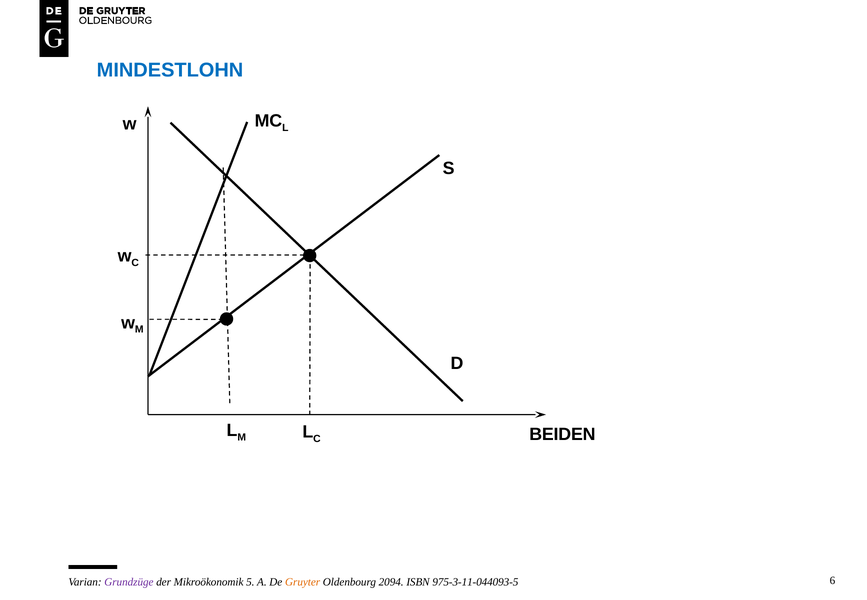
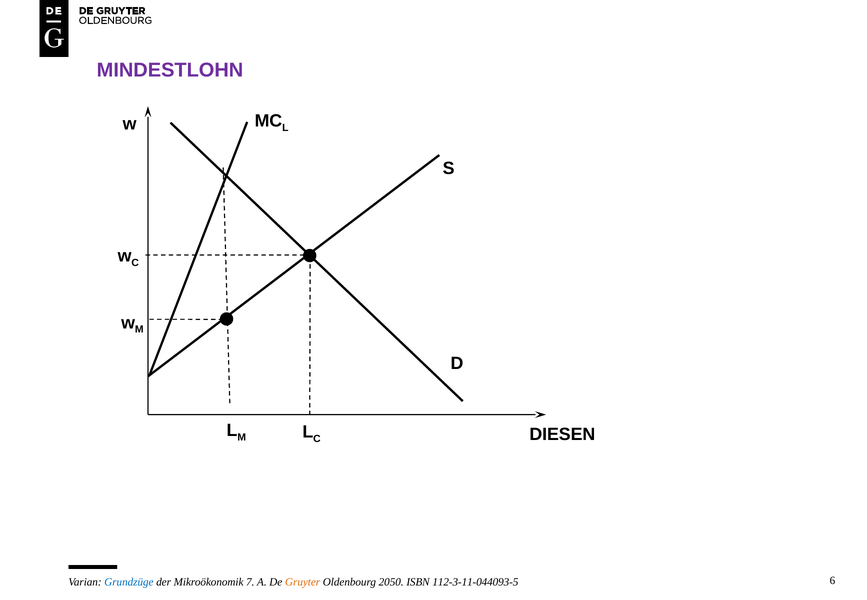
MINDESTLOHN colour: blue -> purple (170, 70)
BEIDEN: BEIDEN -> DIESEN (562, 434)
Grundzüge colour: purple -> blue (129, 582)
5: 5 -> 7 (250, 582)
2094: 2094 -> 2050 (391, 582)
975-3-11-044093-5: 975-3-11-044093-5 -> 112-3-11-044093-5 (475, 582)
